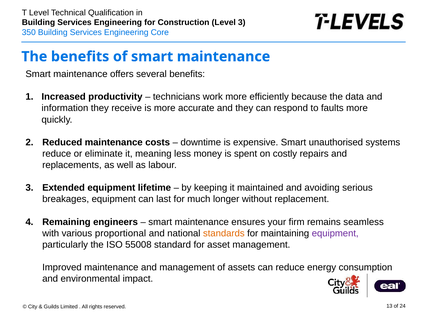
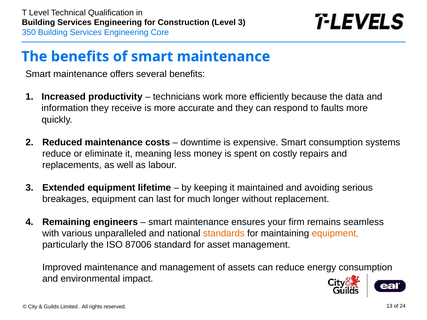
Smart unauthorised: unauthorised -> consumption (336, 142)
proportional: proportional -> unparalleled (121, 233)
equipment colour: purple -> orange (335, 233)
55008: 55008 -> 87006 (138, 245)
